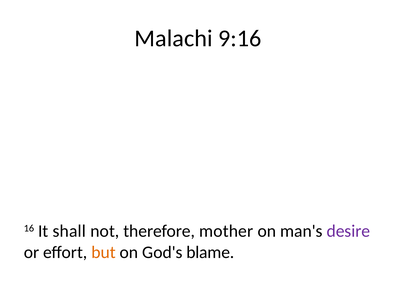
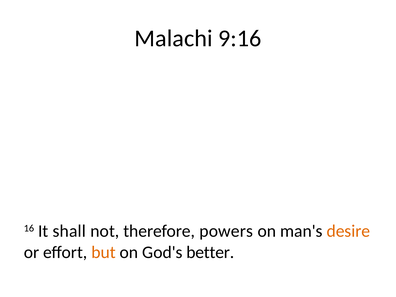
mother: mother -> powers (226, 231)
desire colour: purple -> orange (348, 231)
blame: blame -> better (210, 252)
